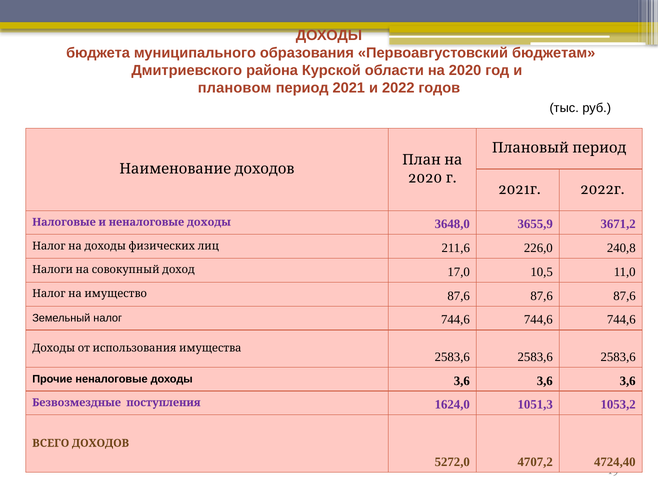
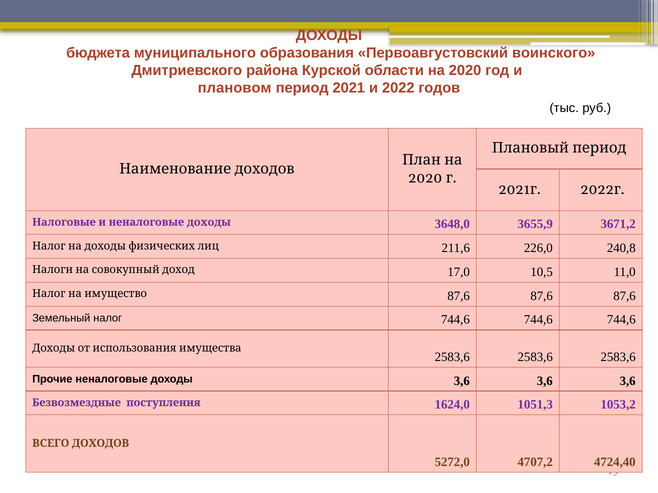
бюджетам: бюджетам -> воинского (554, 53)
